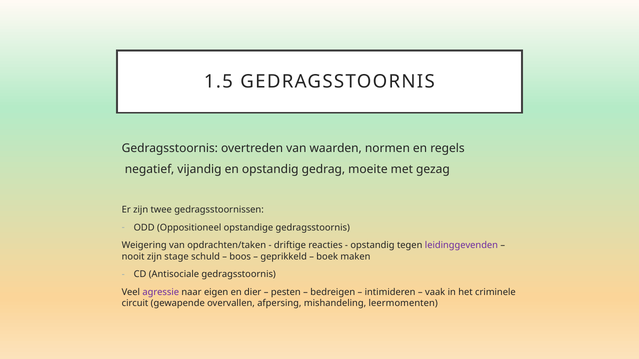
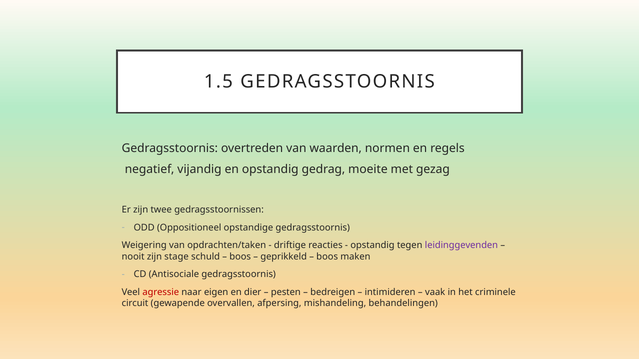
boek: boek -> boos (327, 257)
agressie colour: purple -> red (161, 293)
leermomenten: leermomenten -> behandelingen (403, 304)
